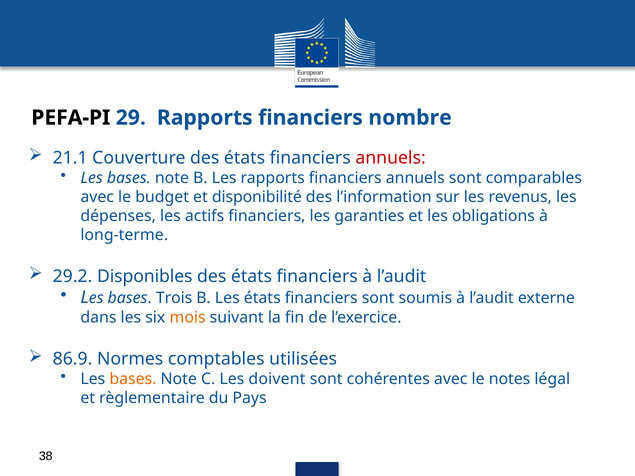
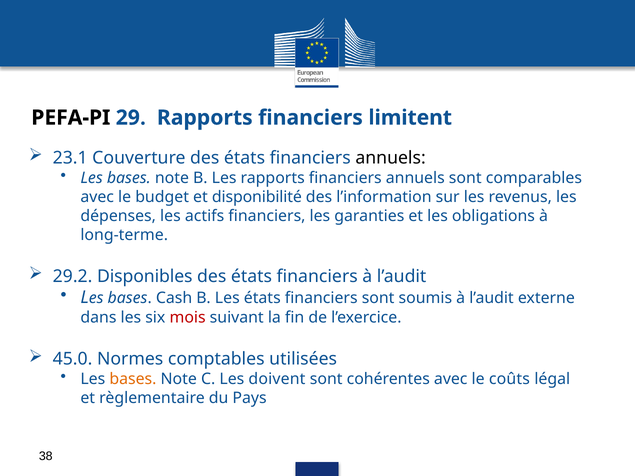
nombre: nombre -> limitent (410, 118)
21.1: 21.1 -> 23.1 (70, 158)
annuels colour: red -> black (391, 158)
Trois: Trois -> Cash (174, 298)
mois colour: orange -> red (188, 318)
86.9: 86.9 -> 45.0 (73, 359)
notes: notes -> coûts (509, 379)
